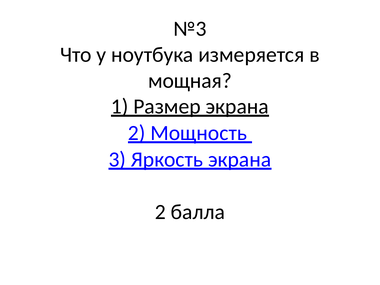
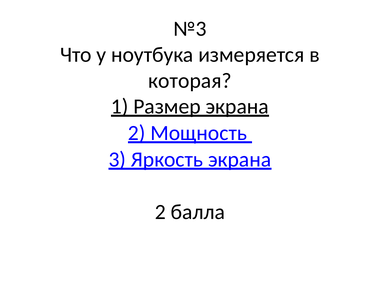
мощная: мощная -> которая (190, 81)
